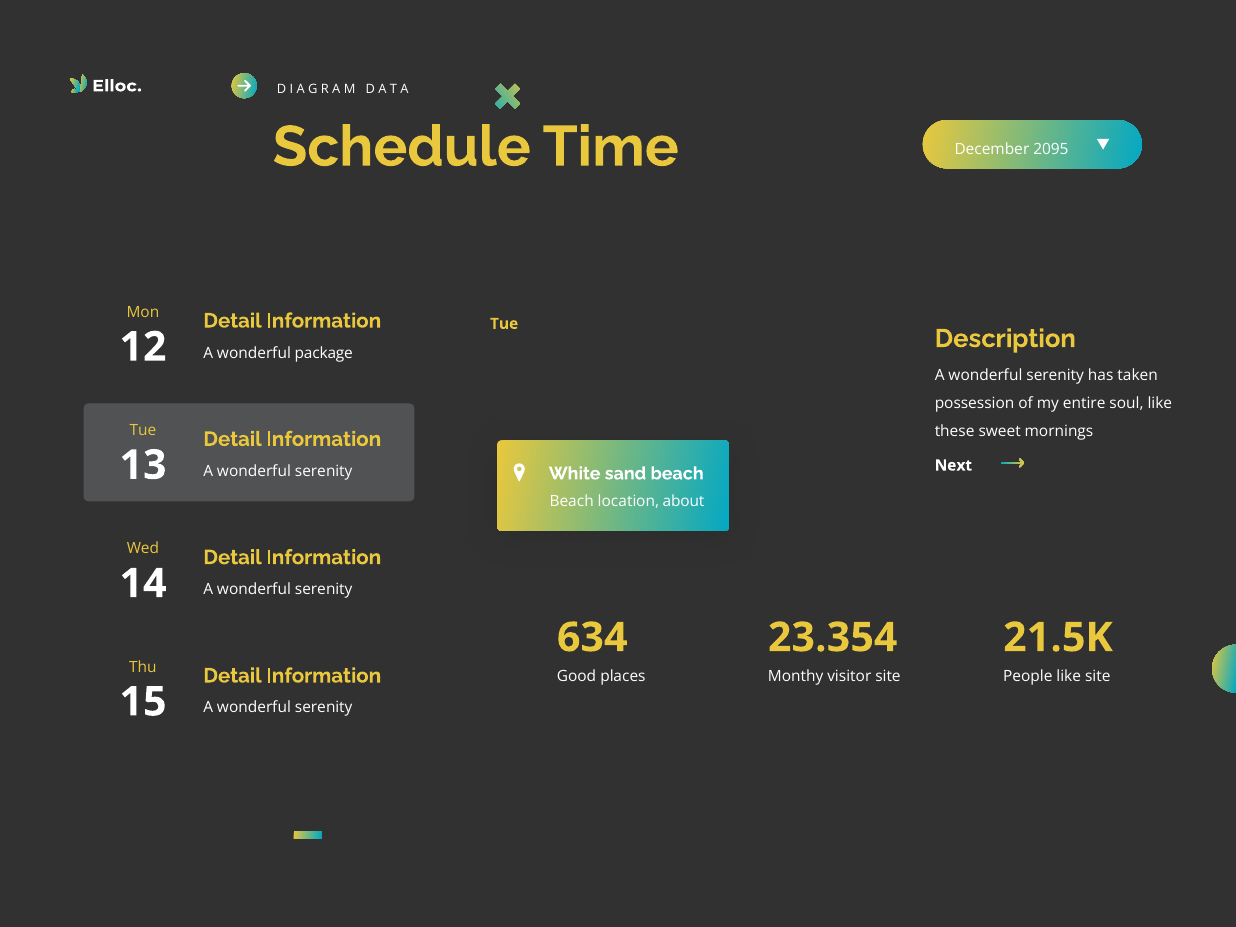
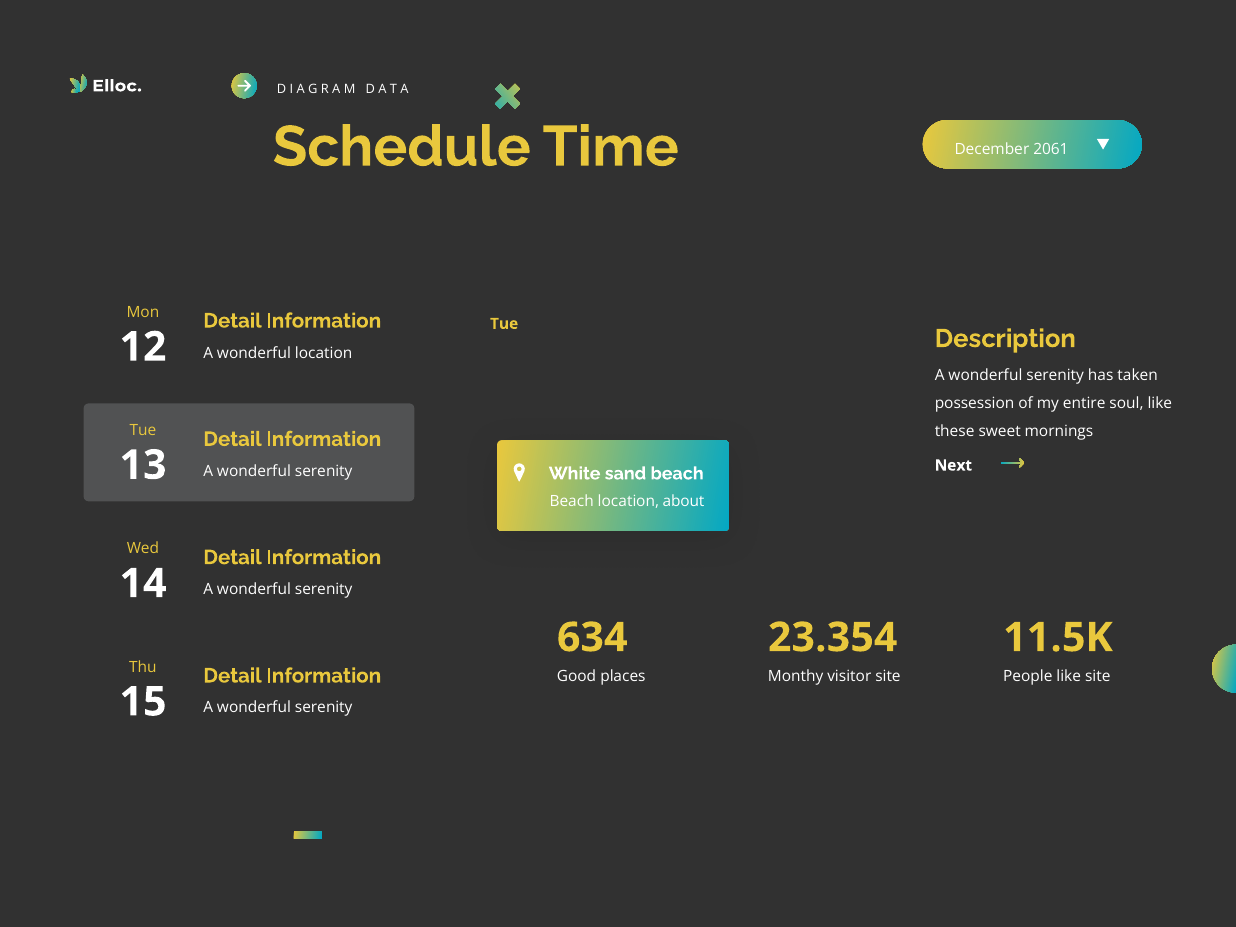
2095: 2095 -> 2061 (1051, 150)
wonderful package: package -> location (324, 353)
21.5K: 21.5K -> 11.5K (1058, 638)
